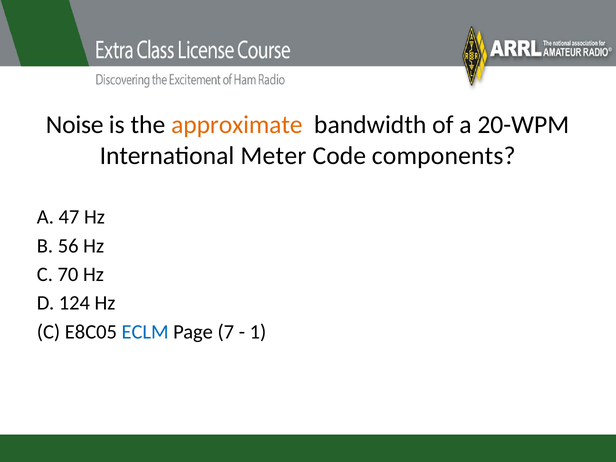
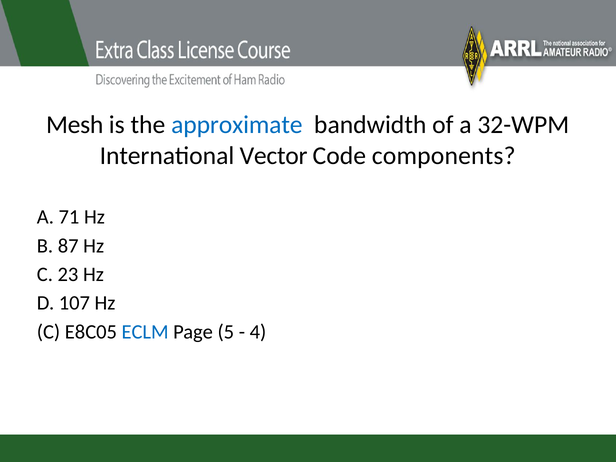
Noise: Noise -> Mesh (75, 125)
approximate colour: orange -> blue (237, 125)
20-WPM: 20-WPM -> 32-WPM (523, 125)
Meter: Meter -> Vector (274, 156)
47: 47 -> 71 (69, 217)
56: 56 -> 87 (68, 246)
70: 70 -> 23 (68, 274)
124: 124 -> 107 (74, 303)
7: 7 -> 5 (226, 332)
1: 1 -> 4 (258, 332)
